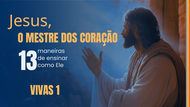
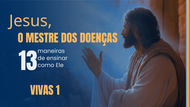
CORAÇÃO: CORAÇÃO -> DOENÇAS (99, 39)
